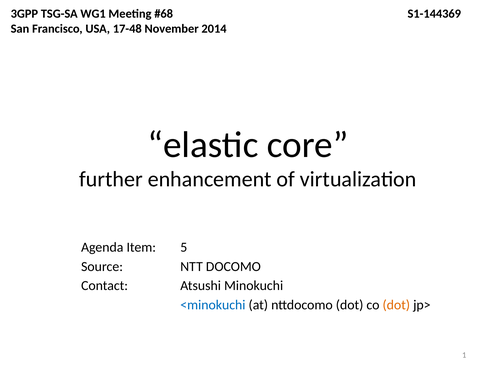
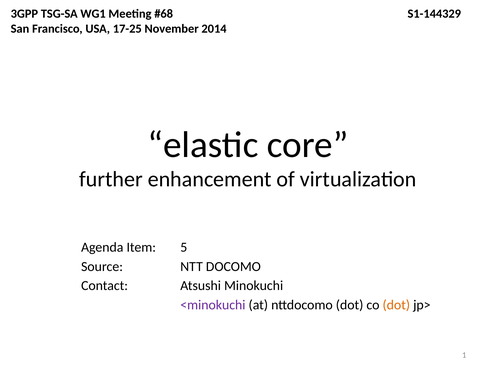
S1-144369: S1-144369 -> S1-144329 (434, 14)
17-48: 17-48 -> 17-25 (127, 29)
<minokuchi colour: blue -> purple (213, 305)
